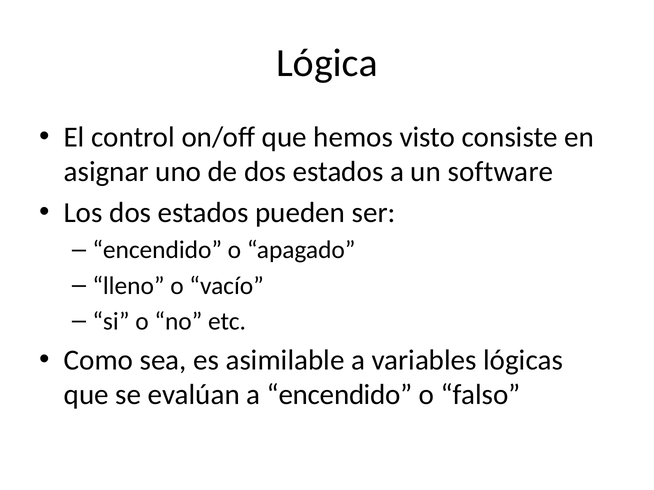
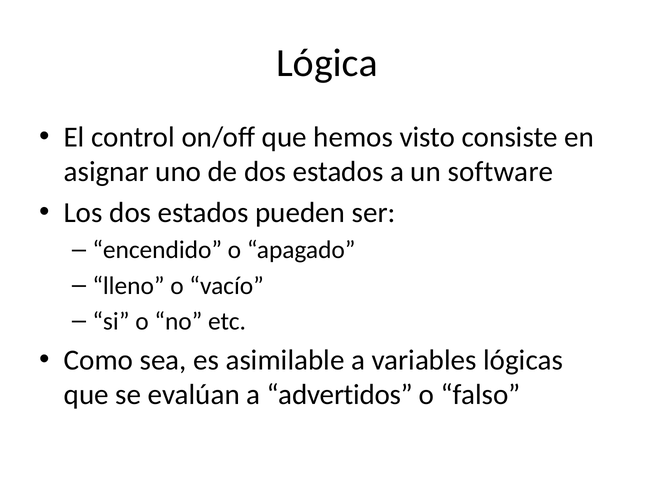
a encendido: encendido -> advertidos (340, 395)
